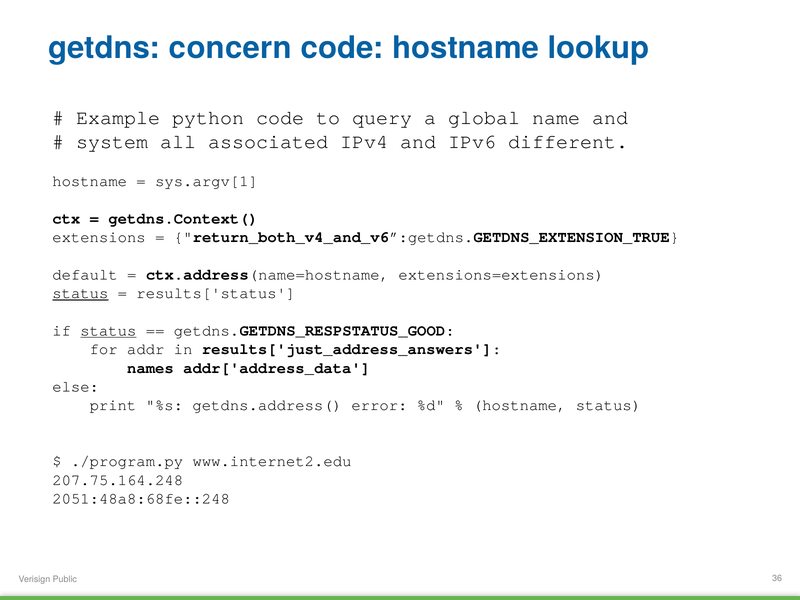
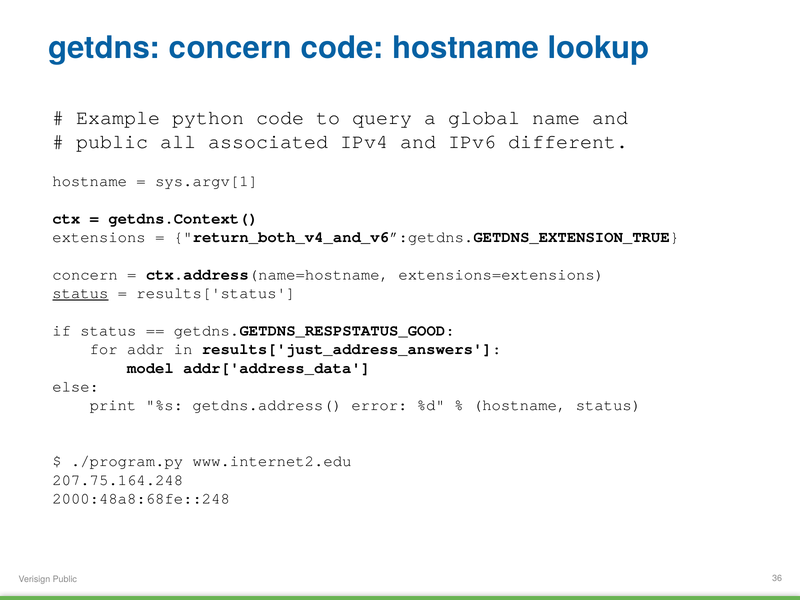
system: system -> public (112, 141)
default: default -> concern (85, 275)
status underline: present -> none (108, 331)
names: names -> model (150, 368)
2051:48a8:68fe::248: 2051:48a8:68fe::248 -> 2000:48a8:68fe::248 (141, 499)
